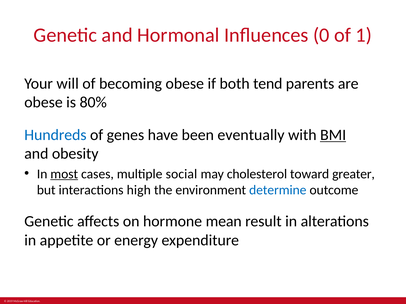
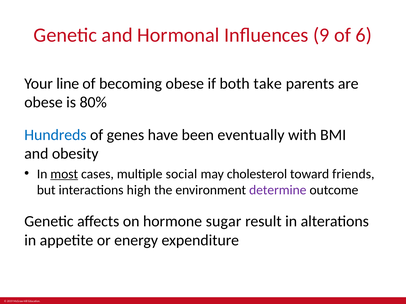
0: 0 -> 9 (321, 35)
1: 1 -> 6 (364, 35)
will: will -> line (68, 84)
tend: tend -> take (268, 84)
BMI underline: present -> none (333, 135)
greater: greater -> friends (353, 174)
determine colour: blue -> purple (278, 190)
mean: mean -> sugar (224, 222)
